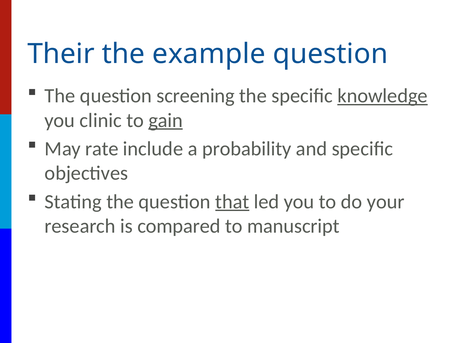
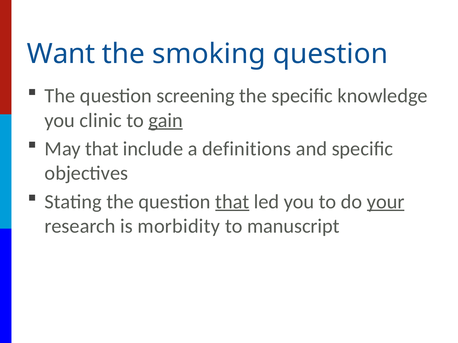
Their: Their -> Want (61, 54)
example: example -> smoking (209, 54)
knowledge underline: present -> none (383, 96)
May rate: rate -> that (102, 149)
probability: probability -> definitions (247, 149)
your underline: none -> present (386, 202)
compared: compared -> morbidity (179, 226)
